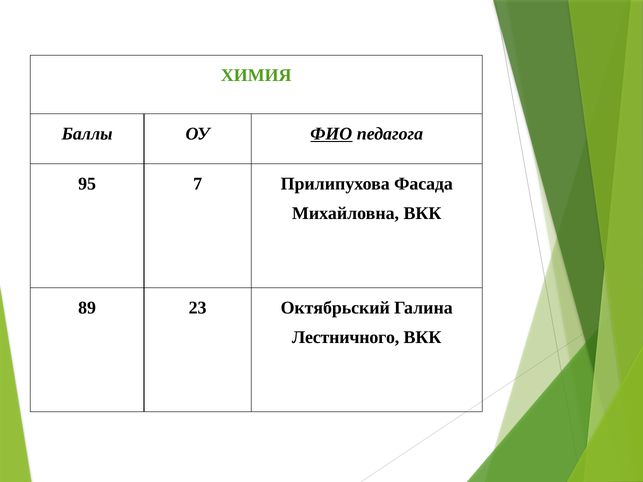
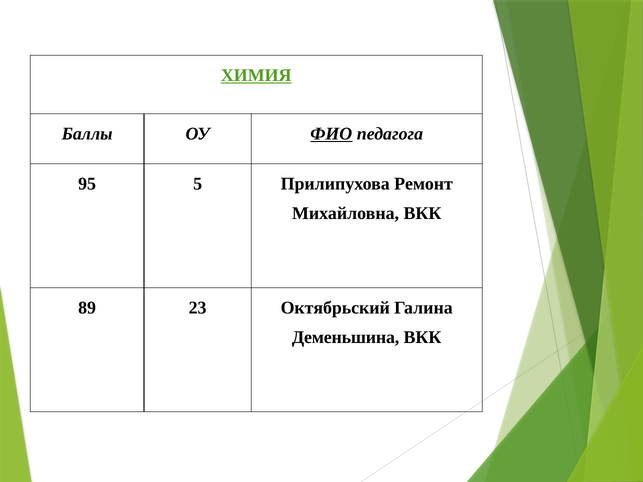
ХИМИЯ underline: none -> present (256, 75)
7: 7 -> 5 (198, 184)
Фасада: Фасада -> Ремонт (424, 184)
Лестничного: Лестничного -> Деменьшина (346, 338)
